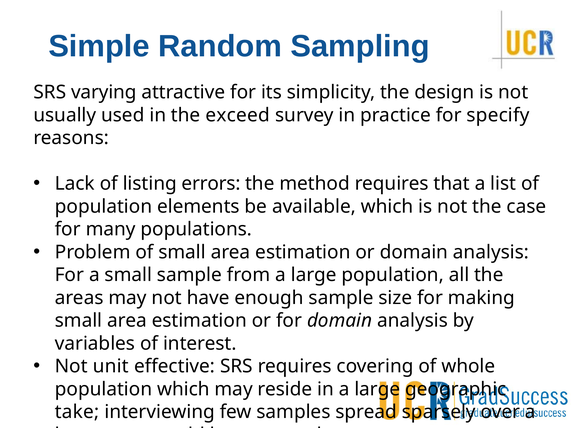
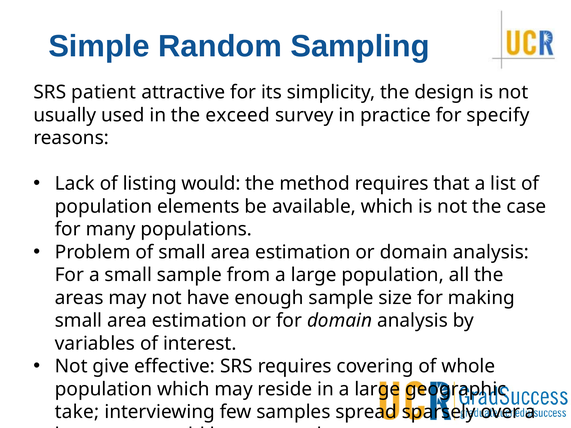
varying: varying -> patient (104, 92)
listing errors: errors -> would (211, 184)
unit: unit -> give (111, 366)
